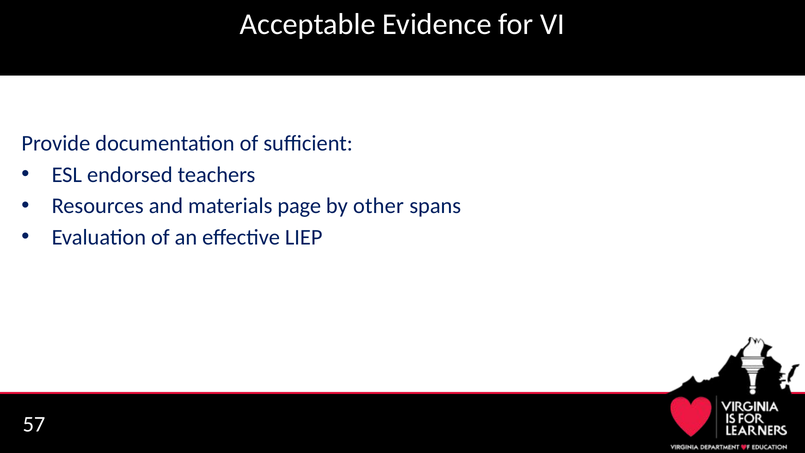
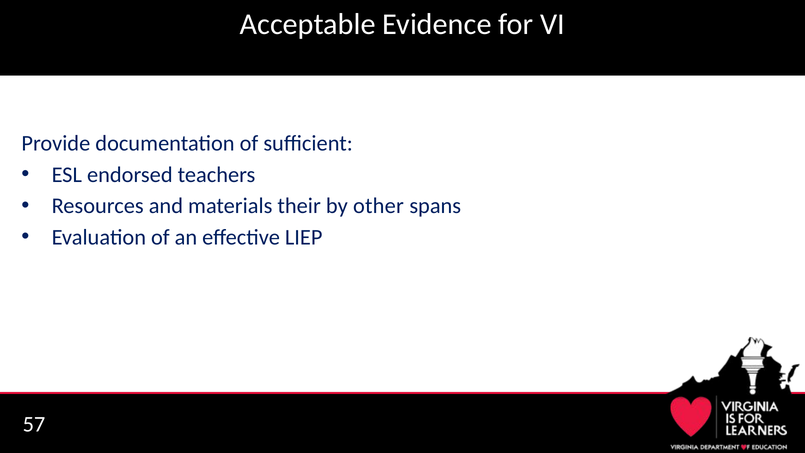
page: page -> their (299, 206)
